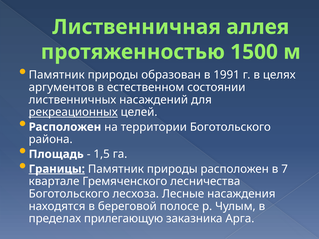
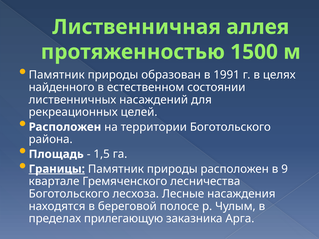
аргументов: аргументов -> найденного (62, 87)
рекреационных underline: present -> none (73, 112)
7: 7 -> 9 (285, 169)
